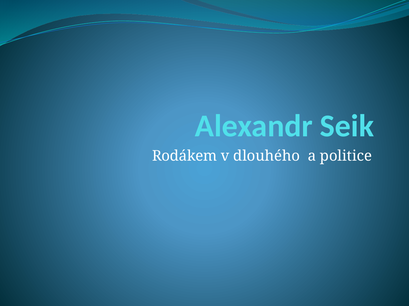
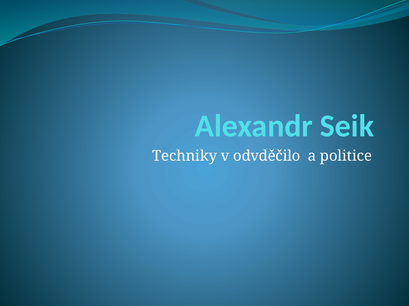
Rodákem: Rodákem -> Techniky (185, 156)
dlouhého: dlouhého -> odvděčilo (267, 156)
